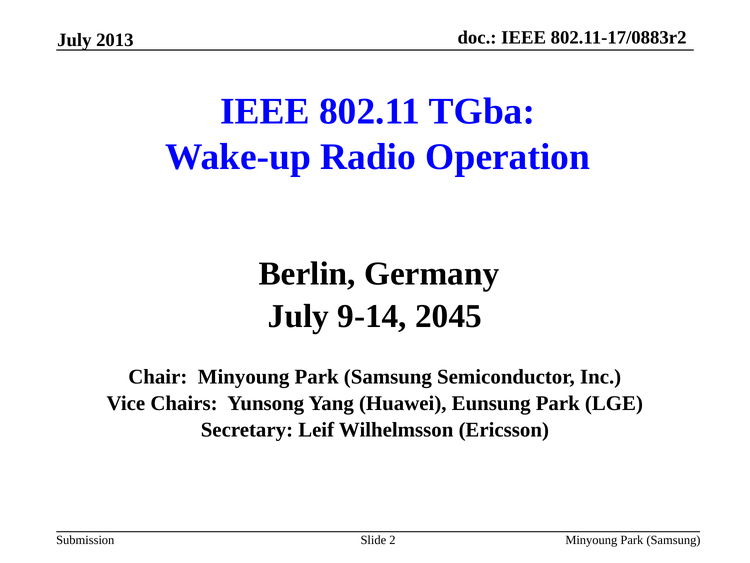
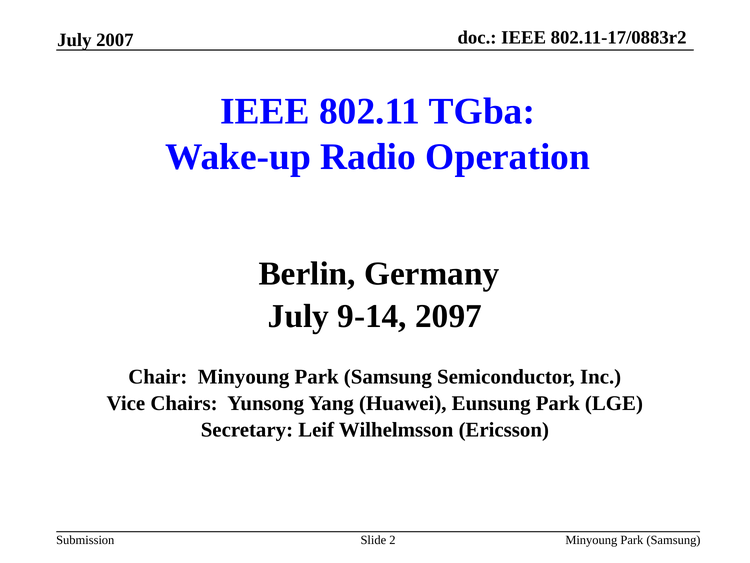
2013: 2013 -> 2007 (115, 40)
2045: 2045 -> 2097 (449, 316)
